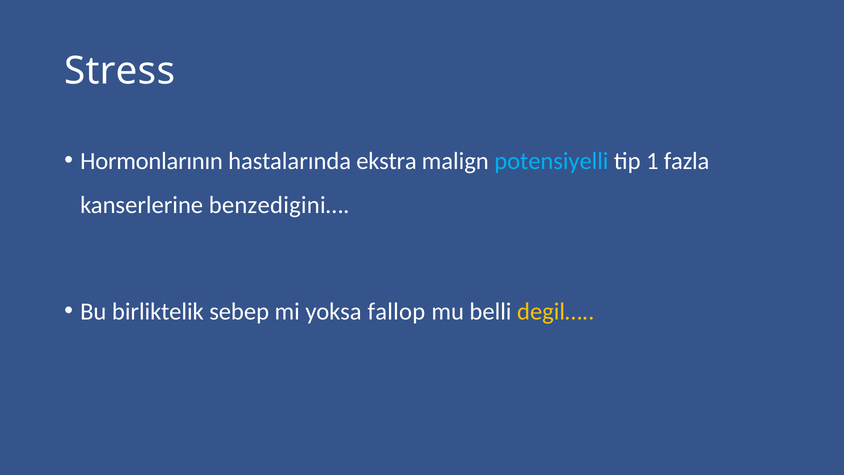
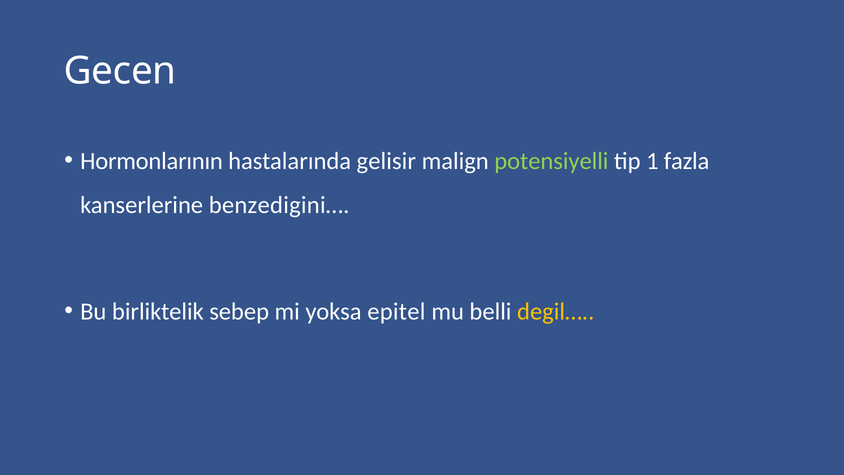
Stress: Stress -> Gecen (120, 71)
ekstra: ekstra -> gelisir (386, 161)
potensiyelli colour: light blue -> light green (551, 161)
fallop: fallop -> epitel (396, 311)
